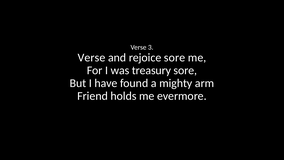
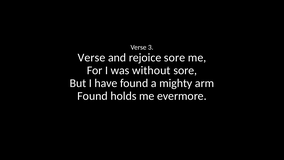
treasury: treasury -> without (151, 70)
Friend: Friend -> Found (93, 96)
